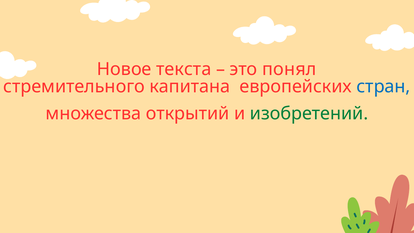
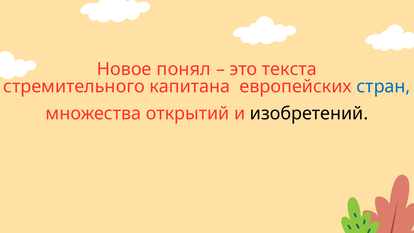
текста: текста -> понял (184, 69)
понял: понял -> текста (289, 69)
изобретений colour: green -> black (309, 113)
